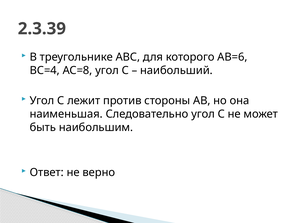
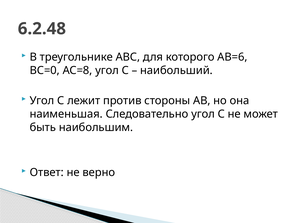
2.3.39: 2.3.39 -> 6.2.48 (42, 29)
ВС=4: ВС=4 -> ВС=0 (45, 70)
